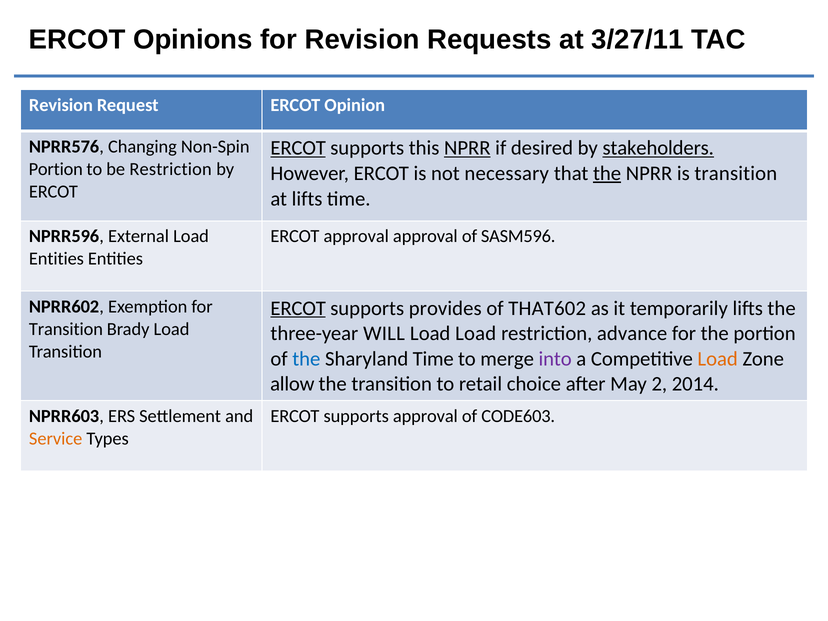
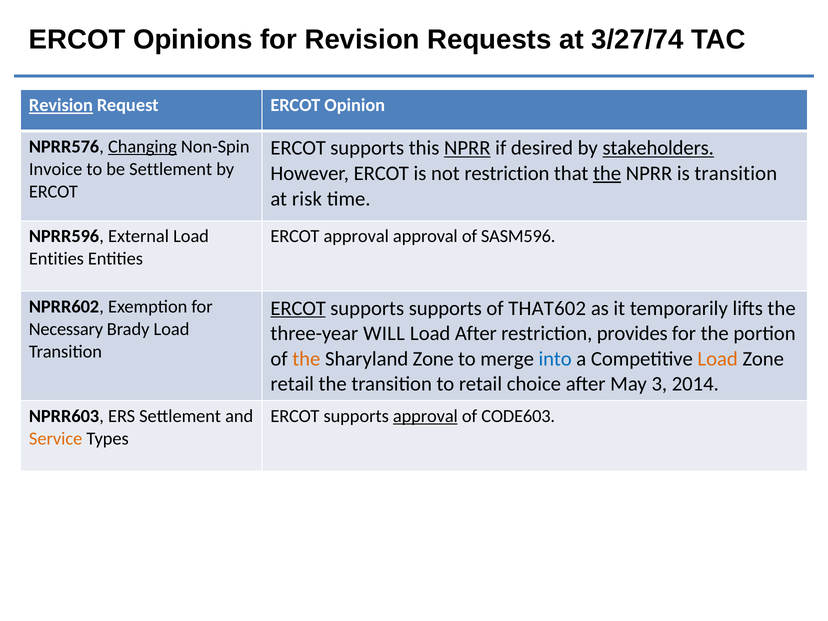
3/27/11: 3/27/11 -> 3/27/74 (637, 40)
Revision underline: none -> present (61, 105)
Changing underline: none -> present (142, 147)
ERCOT underline: present -> none (298, 148)
Portion: Portion -> Invoice (56, 169)
be Restriction: Restriction -> Settlement (171, 169)
not necessary: necessary -> restriction (507, 173)
at lifts: lifts -> risk (307, 199)
supports provides: provides -> supports (445, 308)
Transition: Transition -> Necessary (66, 329)
Load Load: Load -> After (476, 333)
advance: advance -> provides (632, 333)
the colour: blue -> orange (306, 359)
Sharyland Time: Time -> Zone (433, 359)
into colour: purple -> blue (555, 359)
allow: allow -> retail (292, 384)
2: 2 -> 3 (659, 384)
approval underline: none -> present (425, 416)
